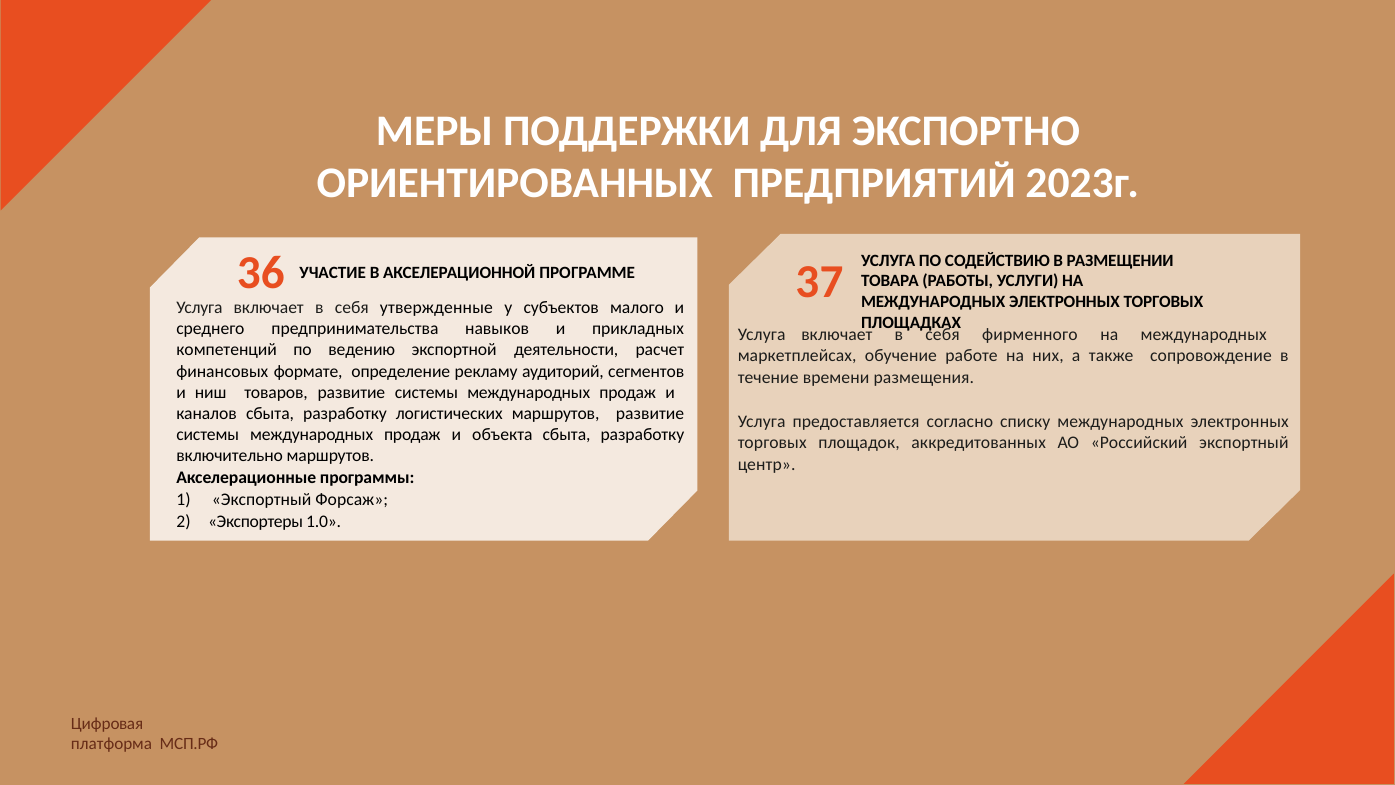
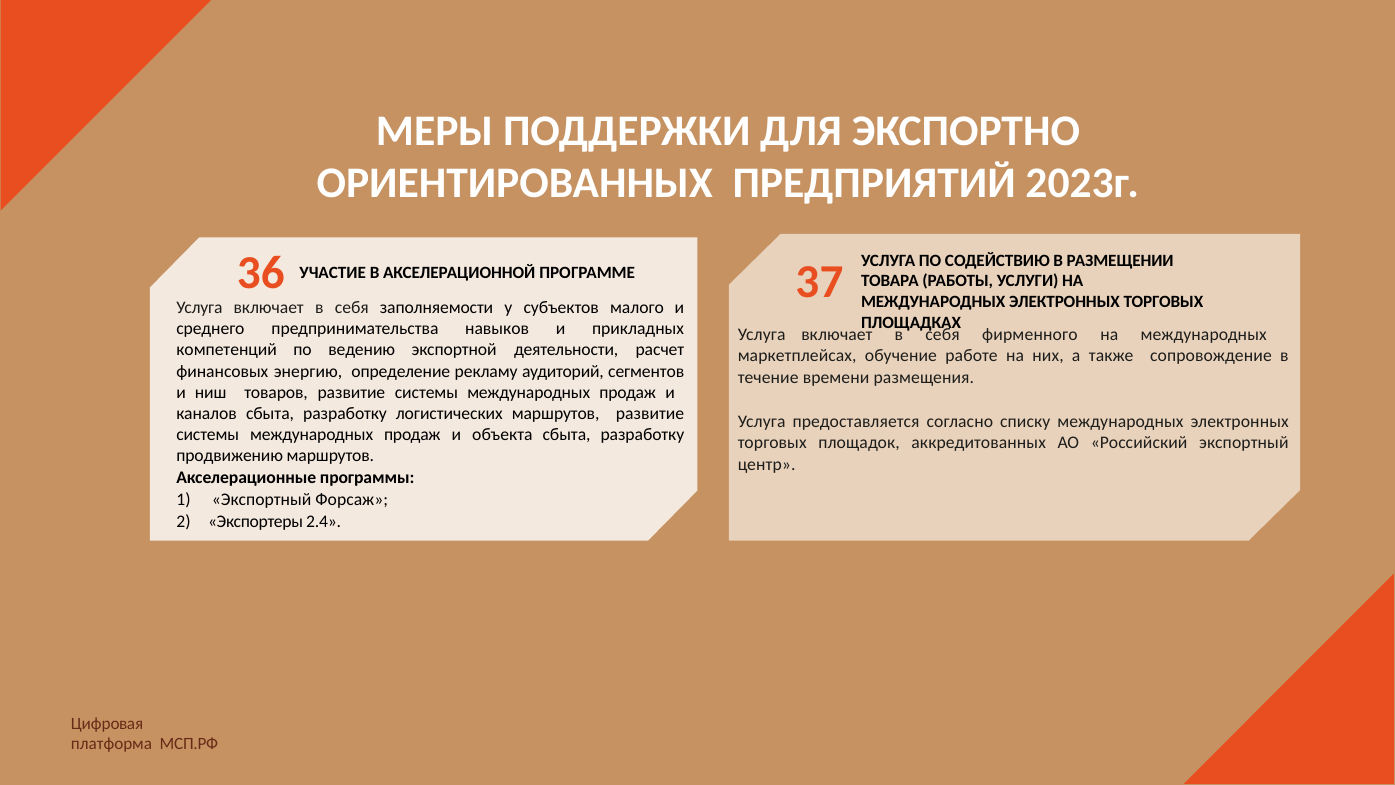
утвержденные: утвержденные -> заполняемости (437, 308)
формате: формате -> энергию (308, 371)
включительно: включительно -> продвижению (230, 456)
1.0: 1.0 -> 2.4 (324, 522)
